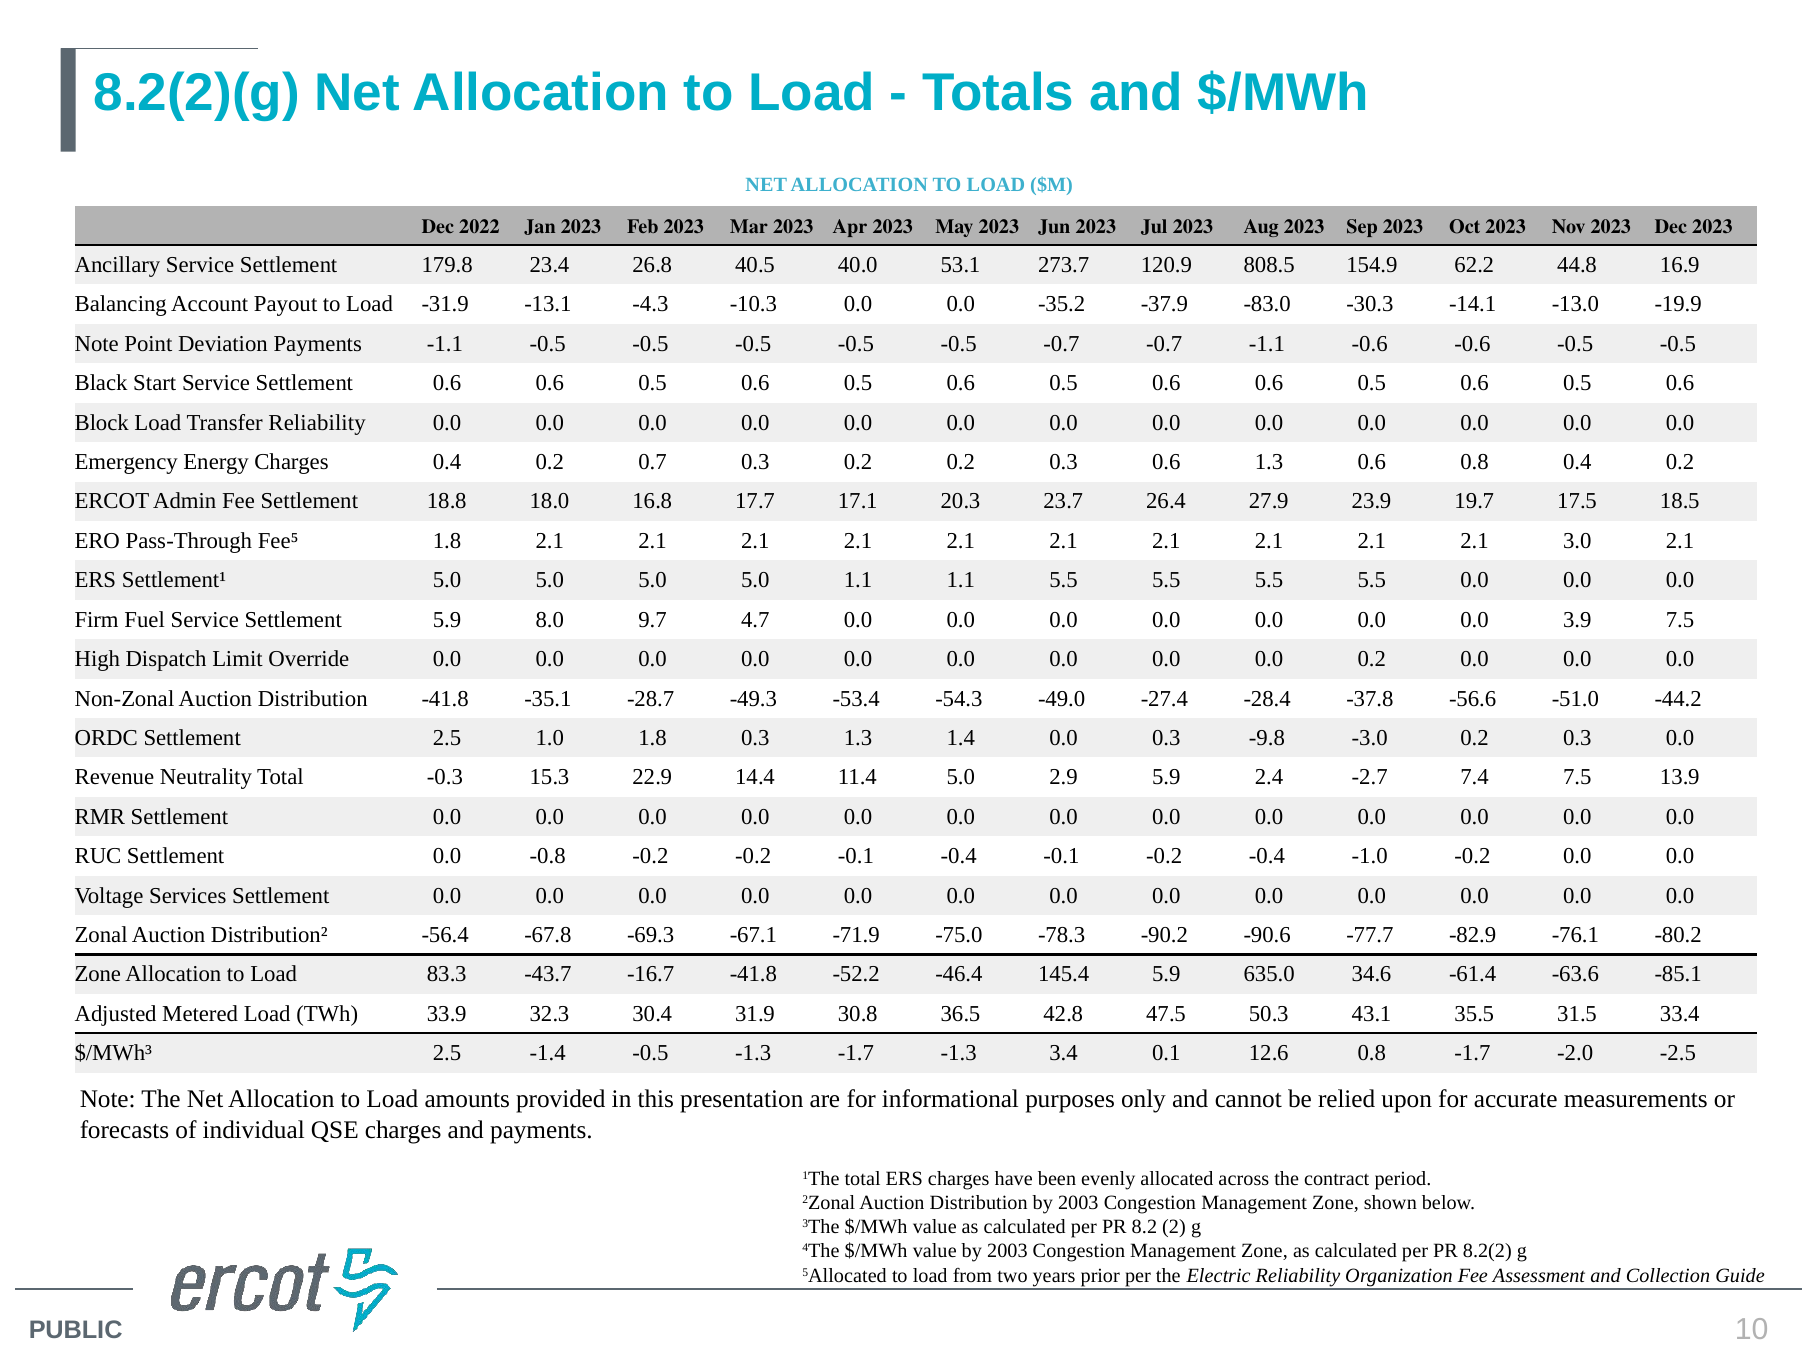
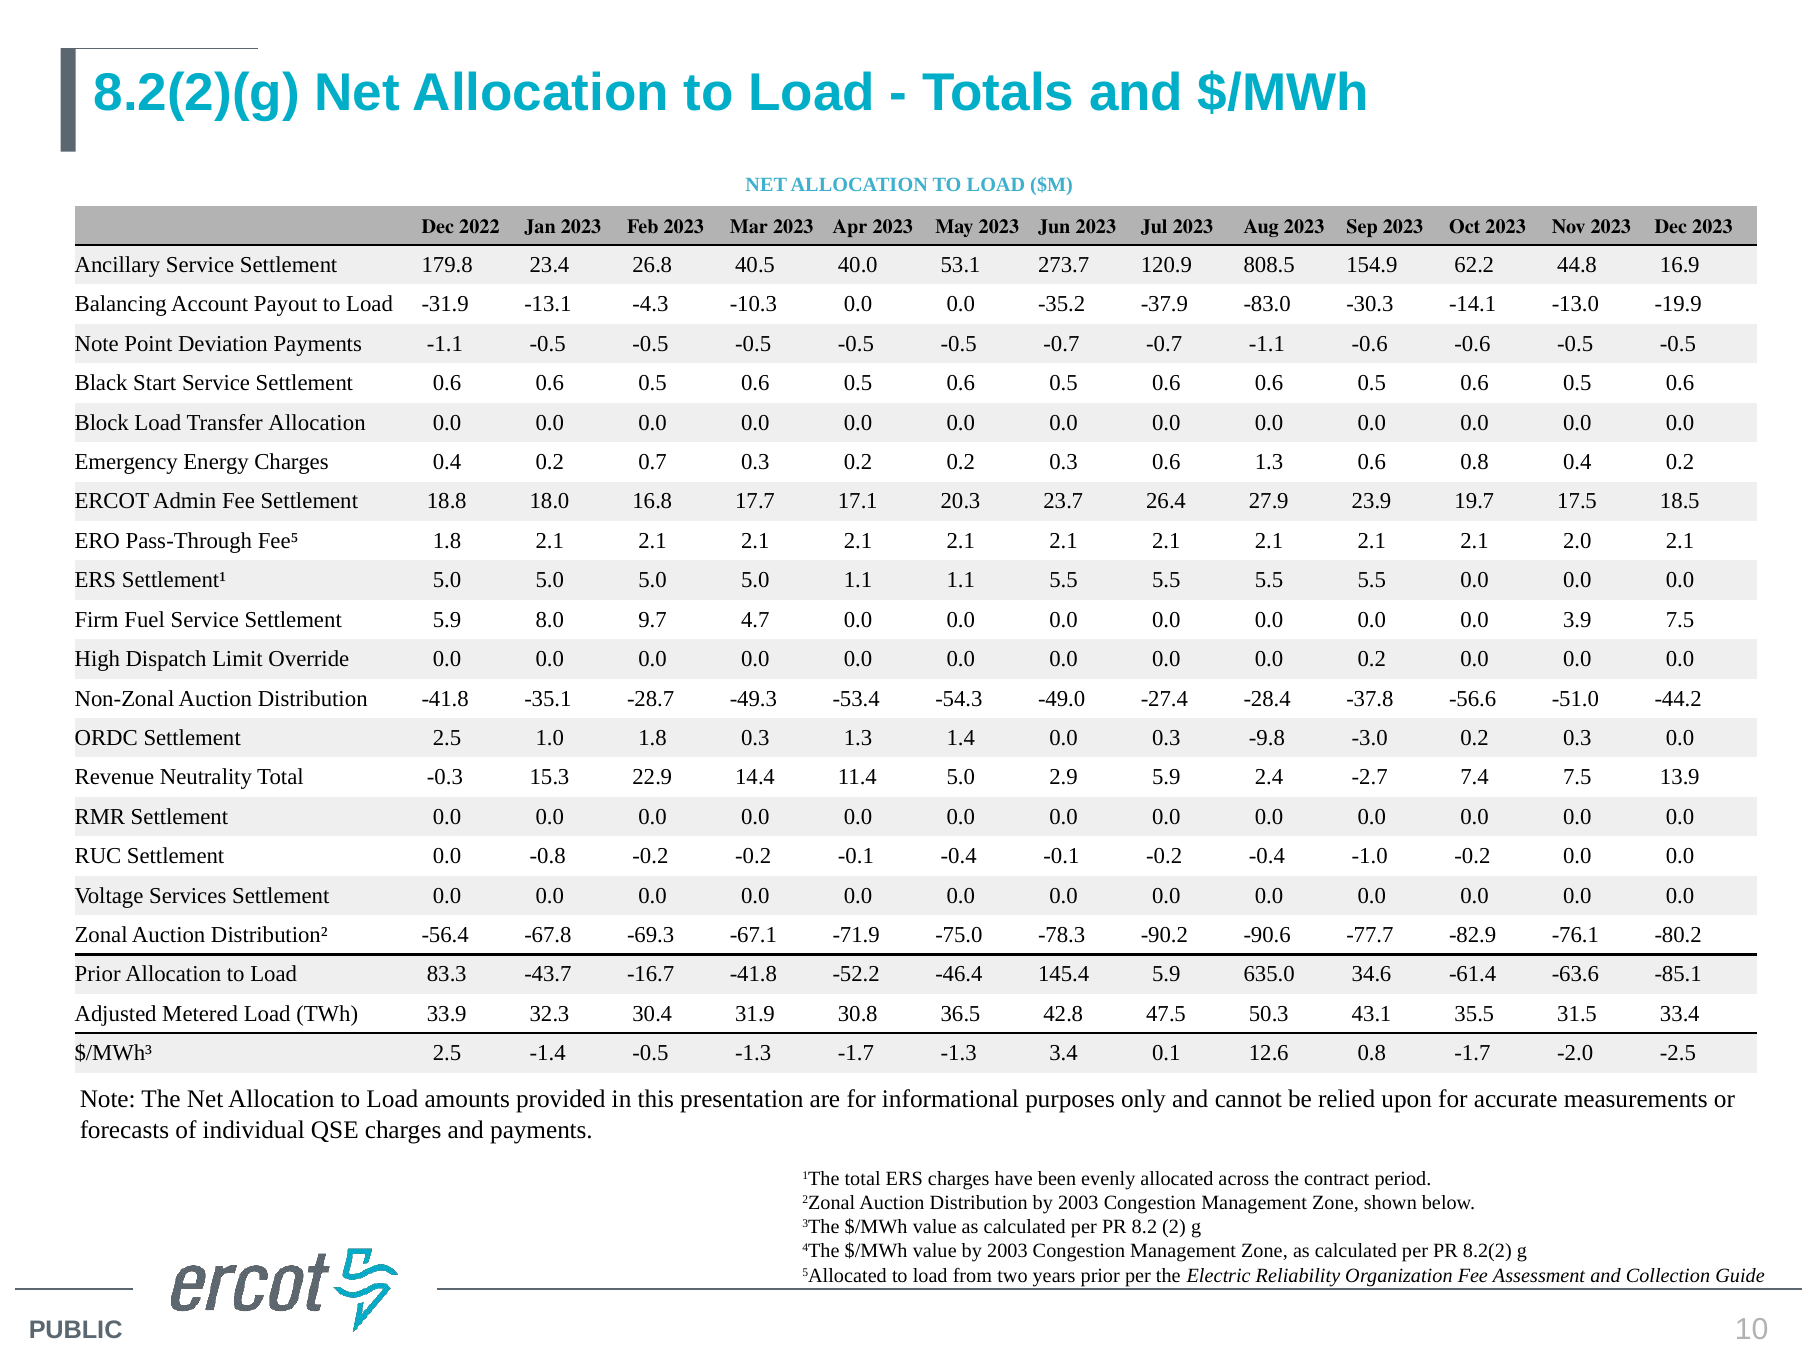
Transfer Reliability: Reliability -> Allocation (317, 423)
3.0: 3.0 -> 2.0 (1577, 541)
Zone: Zone -> Prior (98, 974)
